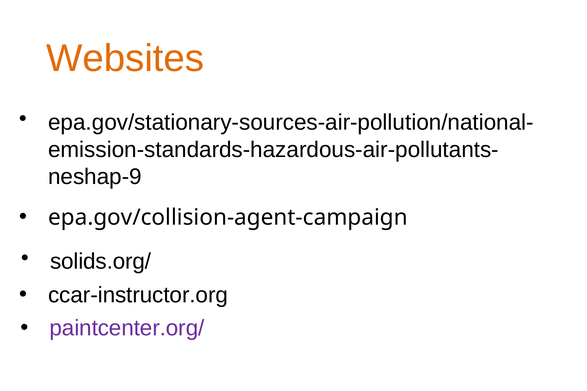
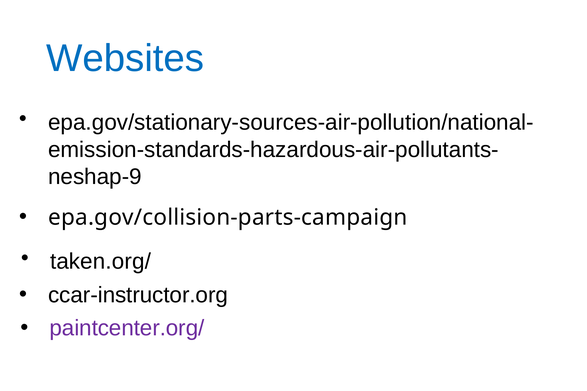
Websites colour: orange -> blue (125, 58)
epa.gov/collision-agent-campaign: epa.gov/collision-agent-campaign -> epa.gov/collision-parts-campaign (228, 217)
solids.org/: solids.org/ -> taken.org/ (100, 261)
